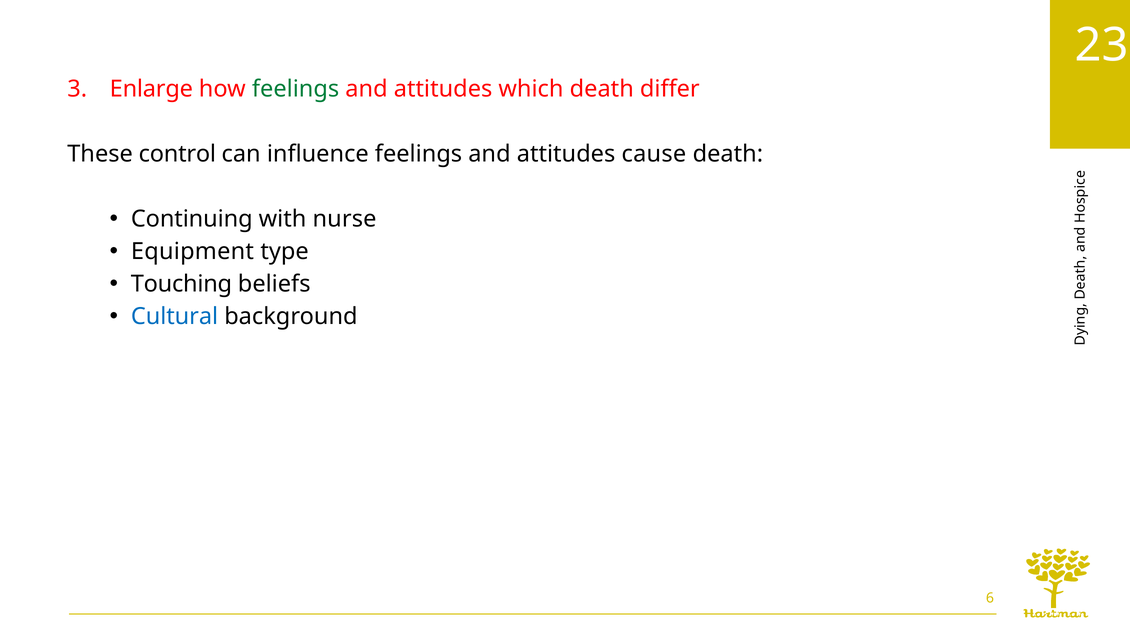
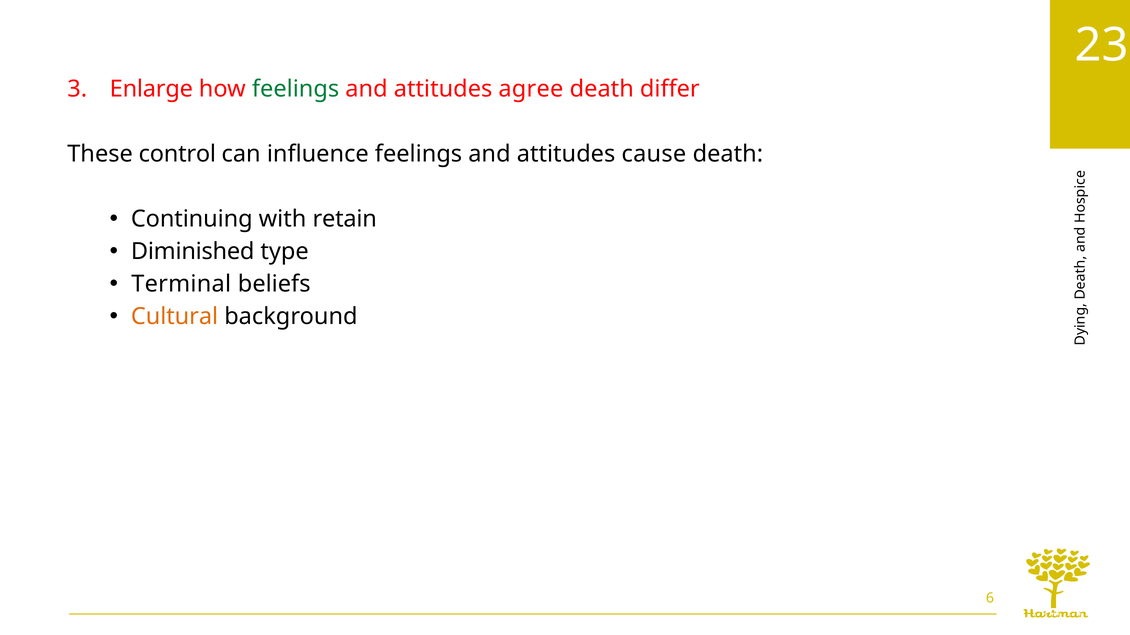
which: which -> agree (531, 89)
nurse: nurse -> retain (345, 219)
Equipment: Equipment -> Diminished (193, 252)
Touching: Touching -> Terminal (181, 284)
Cultural colour: blue -> orange (175, 317)
